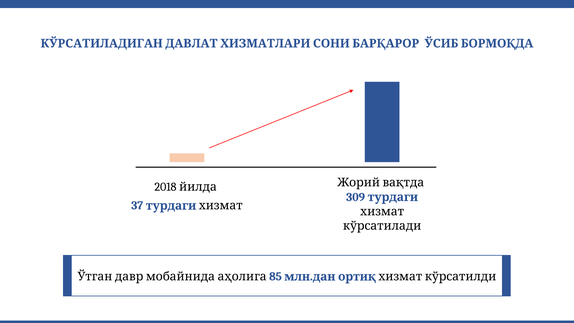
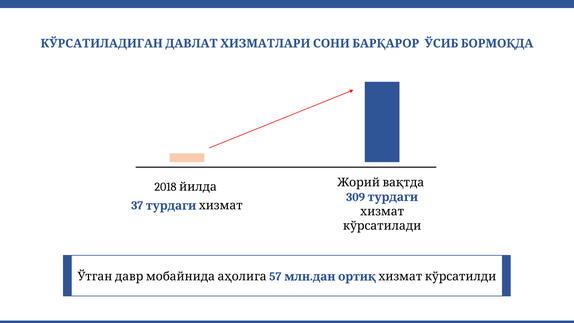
85: 85 -> 57 (275, 276)
